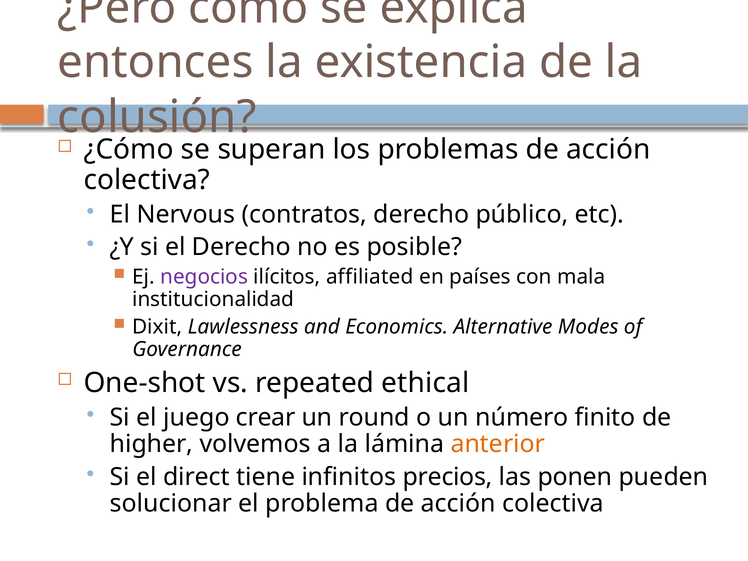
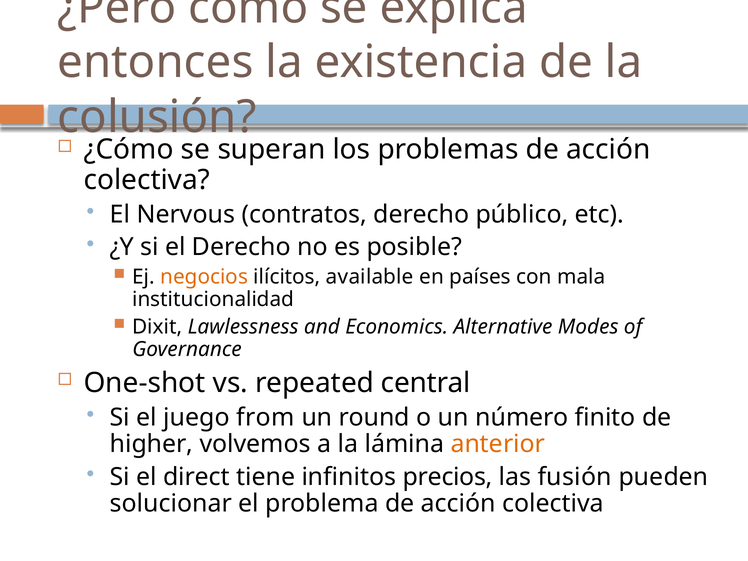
negocios colour: purple -> orange (204, 277)
affiliated: affiliated -> available (370, 277)
ethical: ethical -> central (426, 383)
crear: crear -> from (265, 417)
ponen: ponen -> fusión (575, 477)
